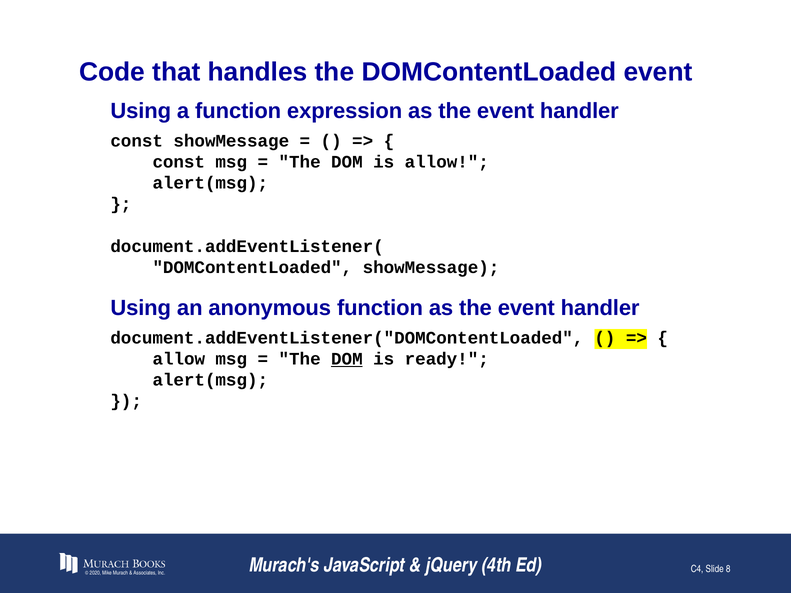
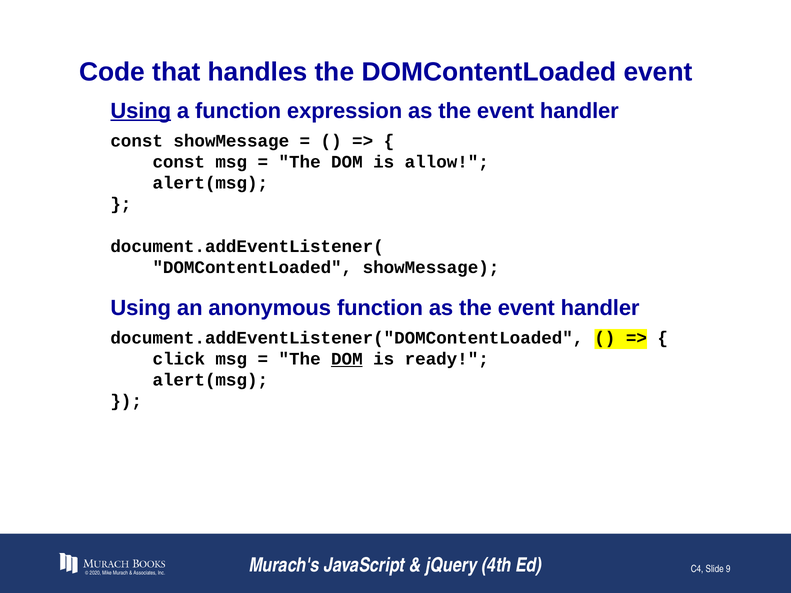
Using underline: none -> present (141, 111)
allow: allow -> click (179, 359)
8: 8 -> 9 (728, 569)
